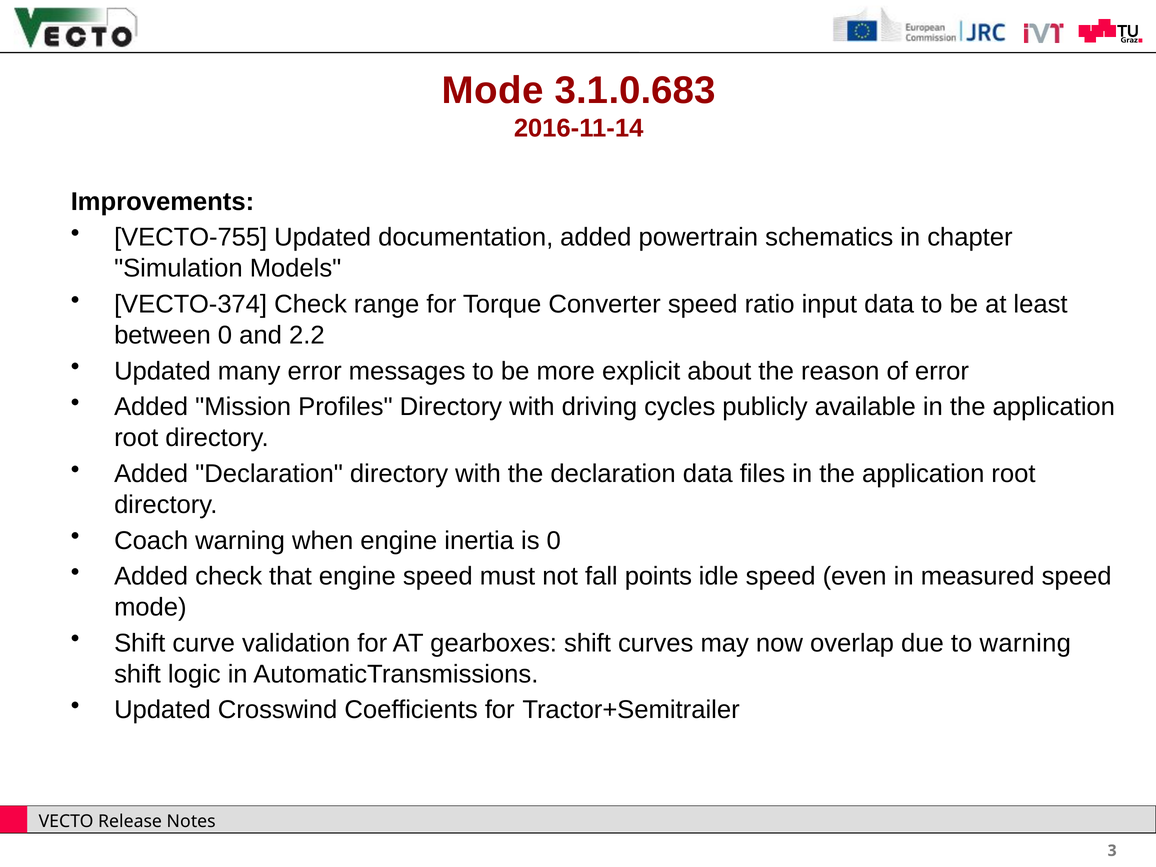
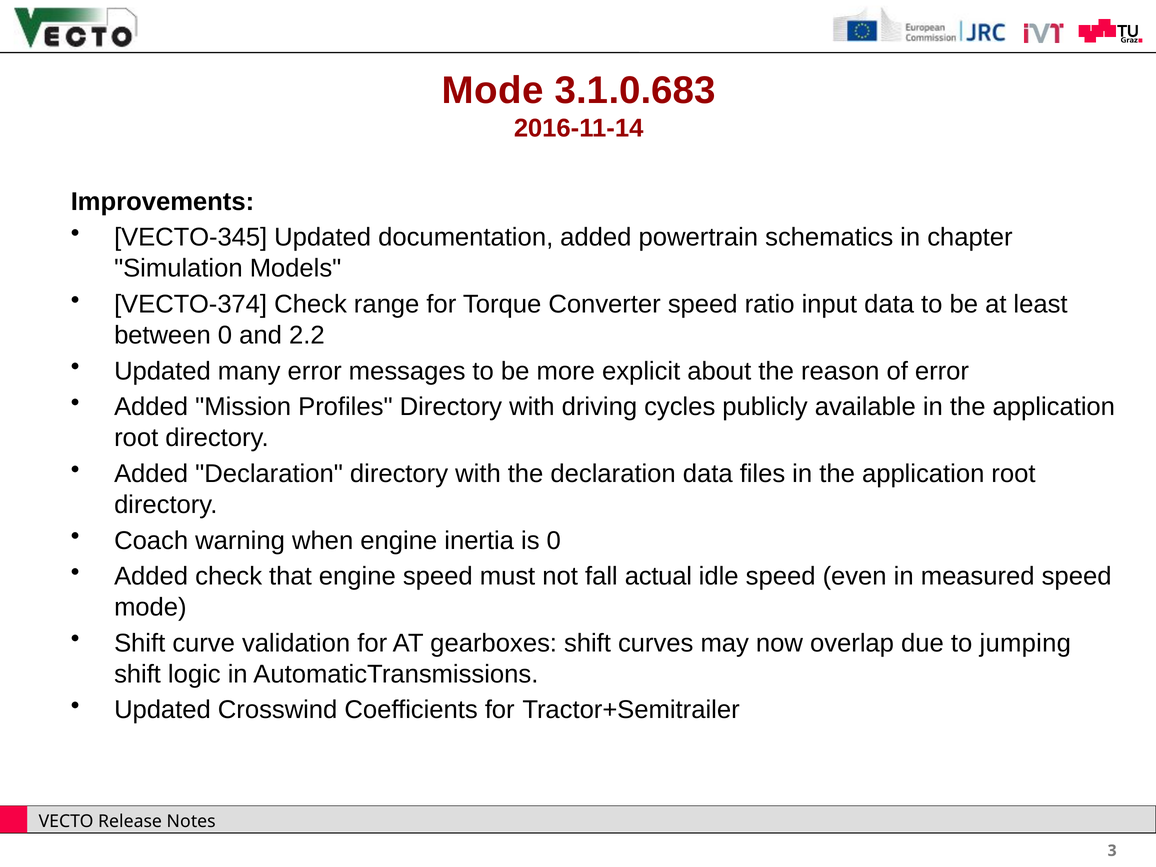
VECTO-755: VECTO-755 -> VECTO-345 (191, 238)
points: points -> actual (658, 576)
to warning: warning -> jumping (1025, 643)
